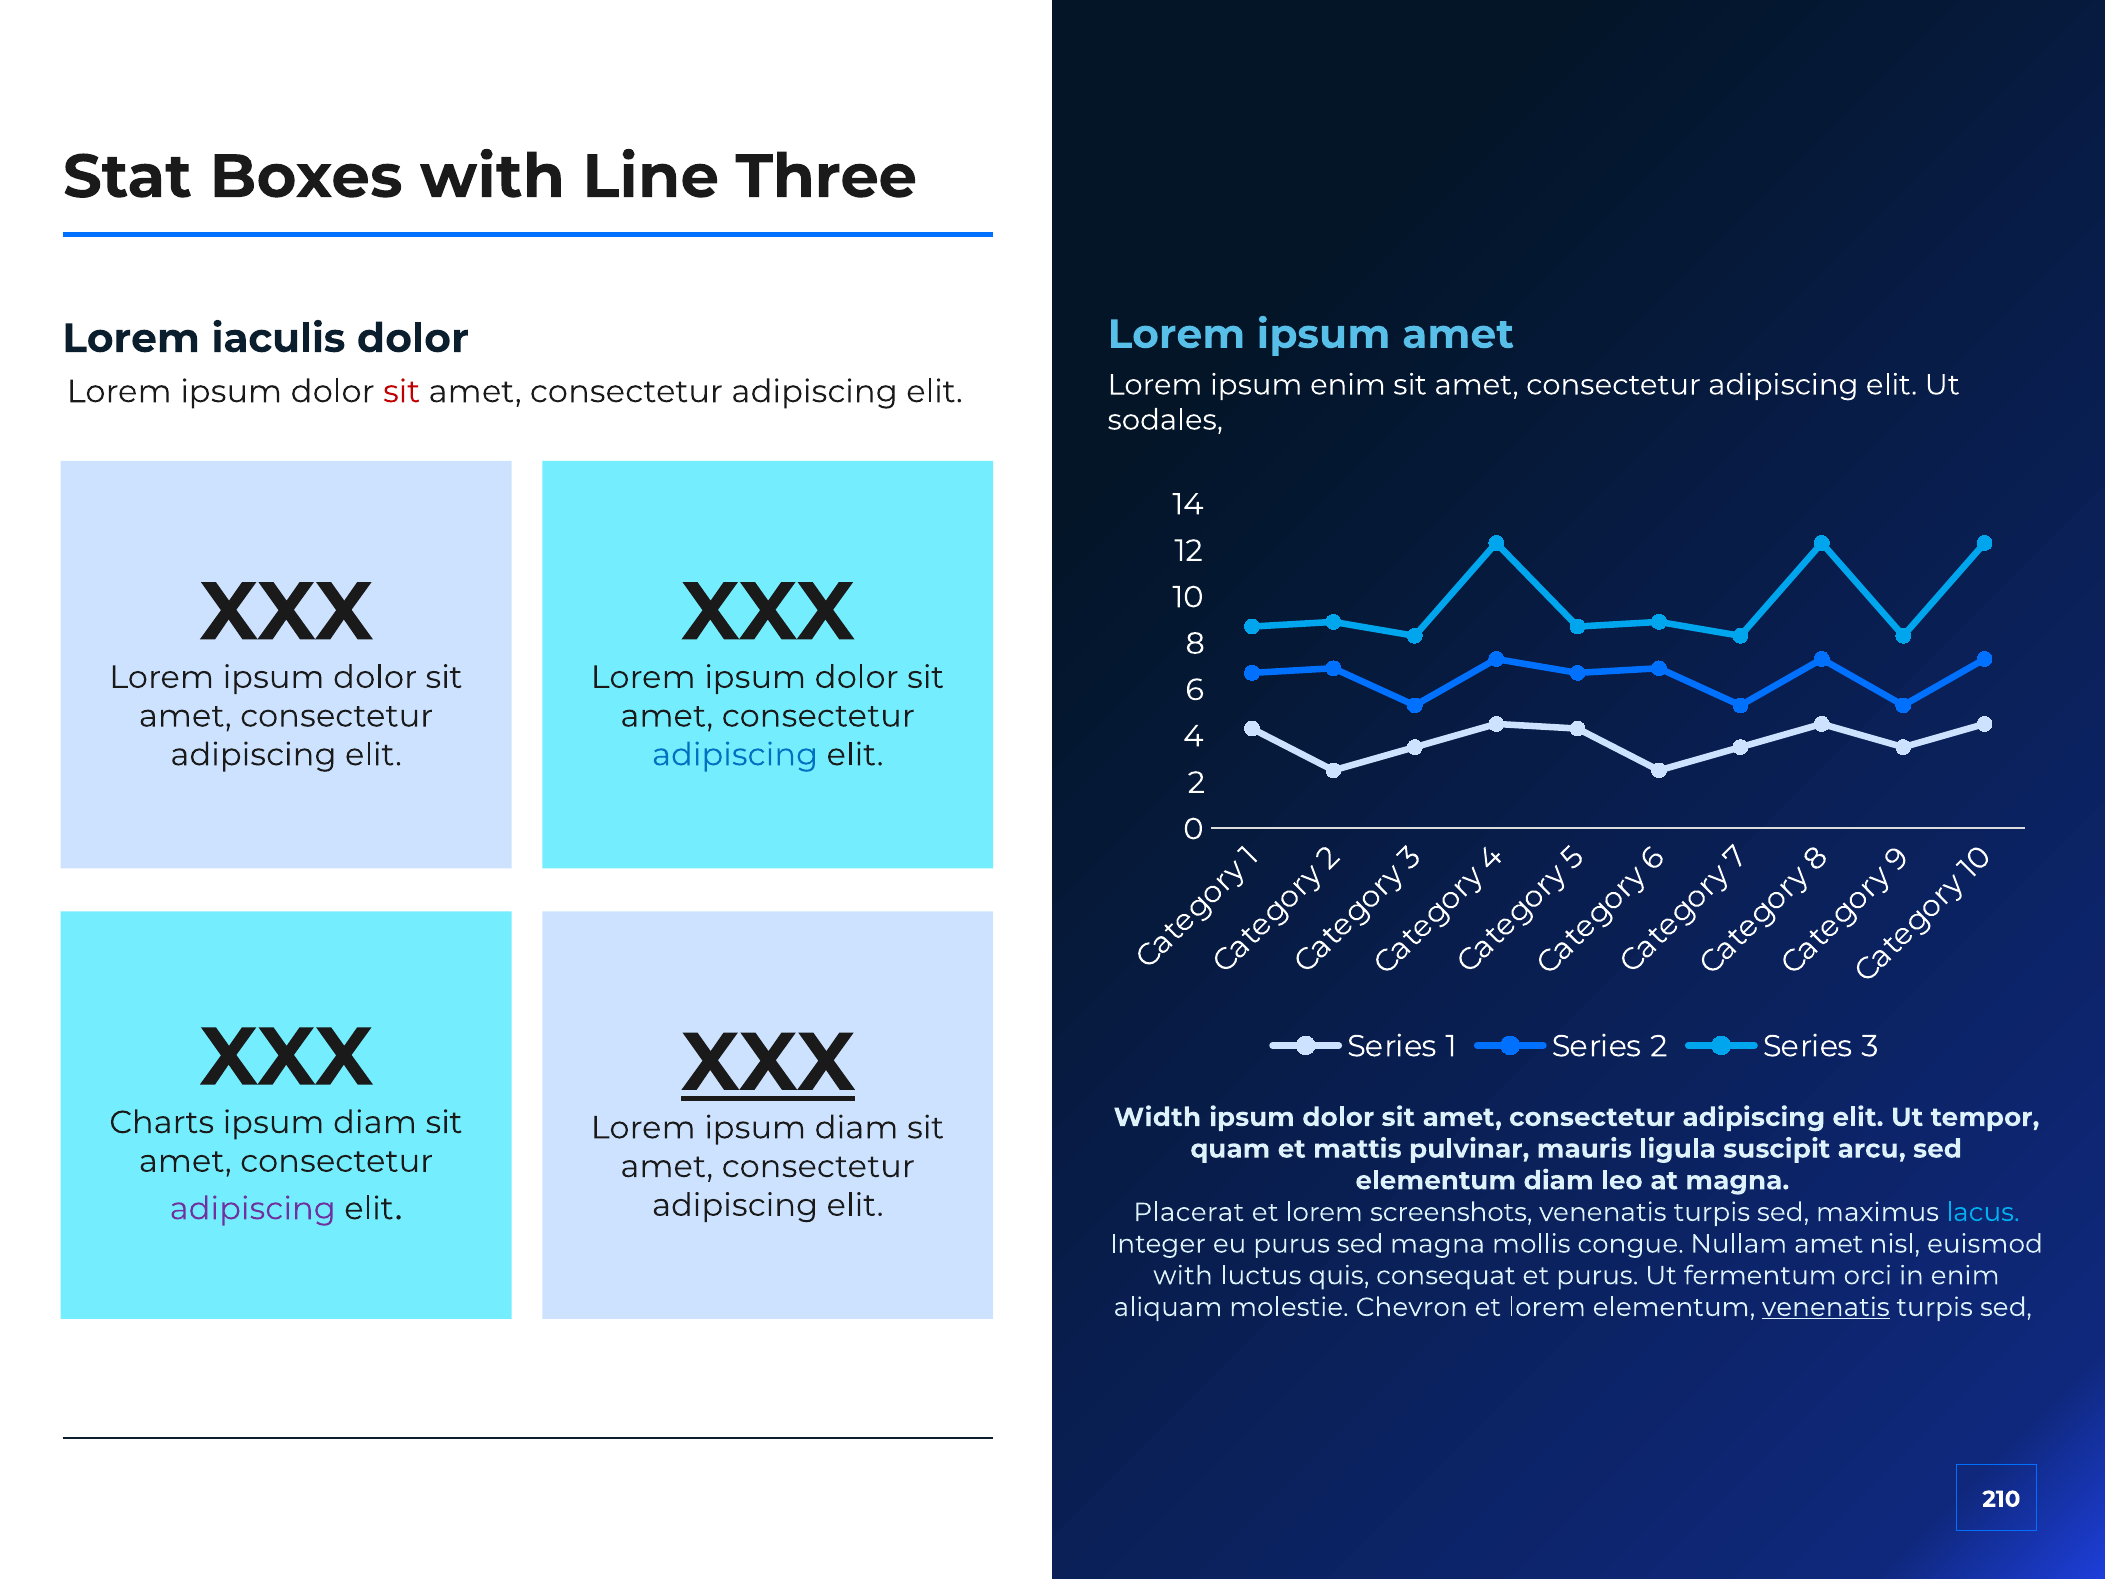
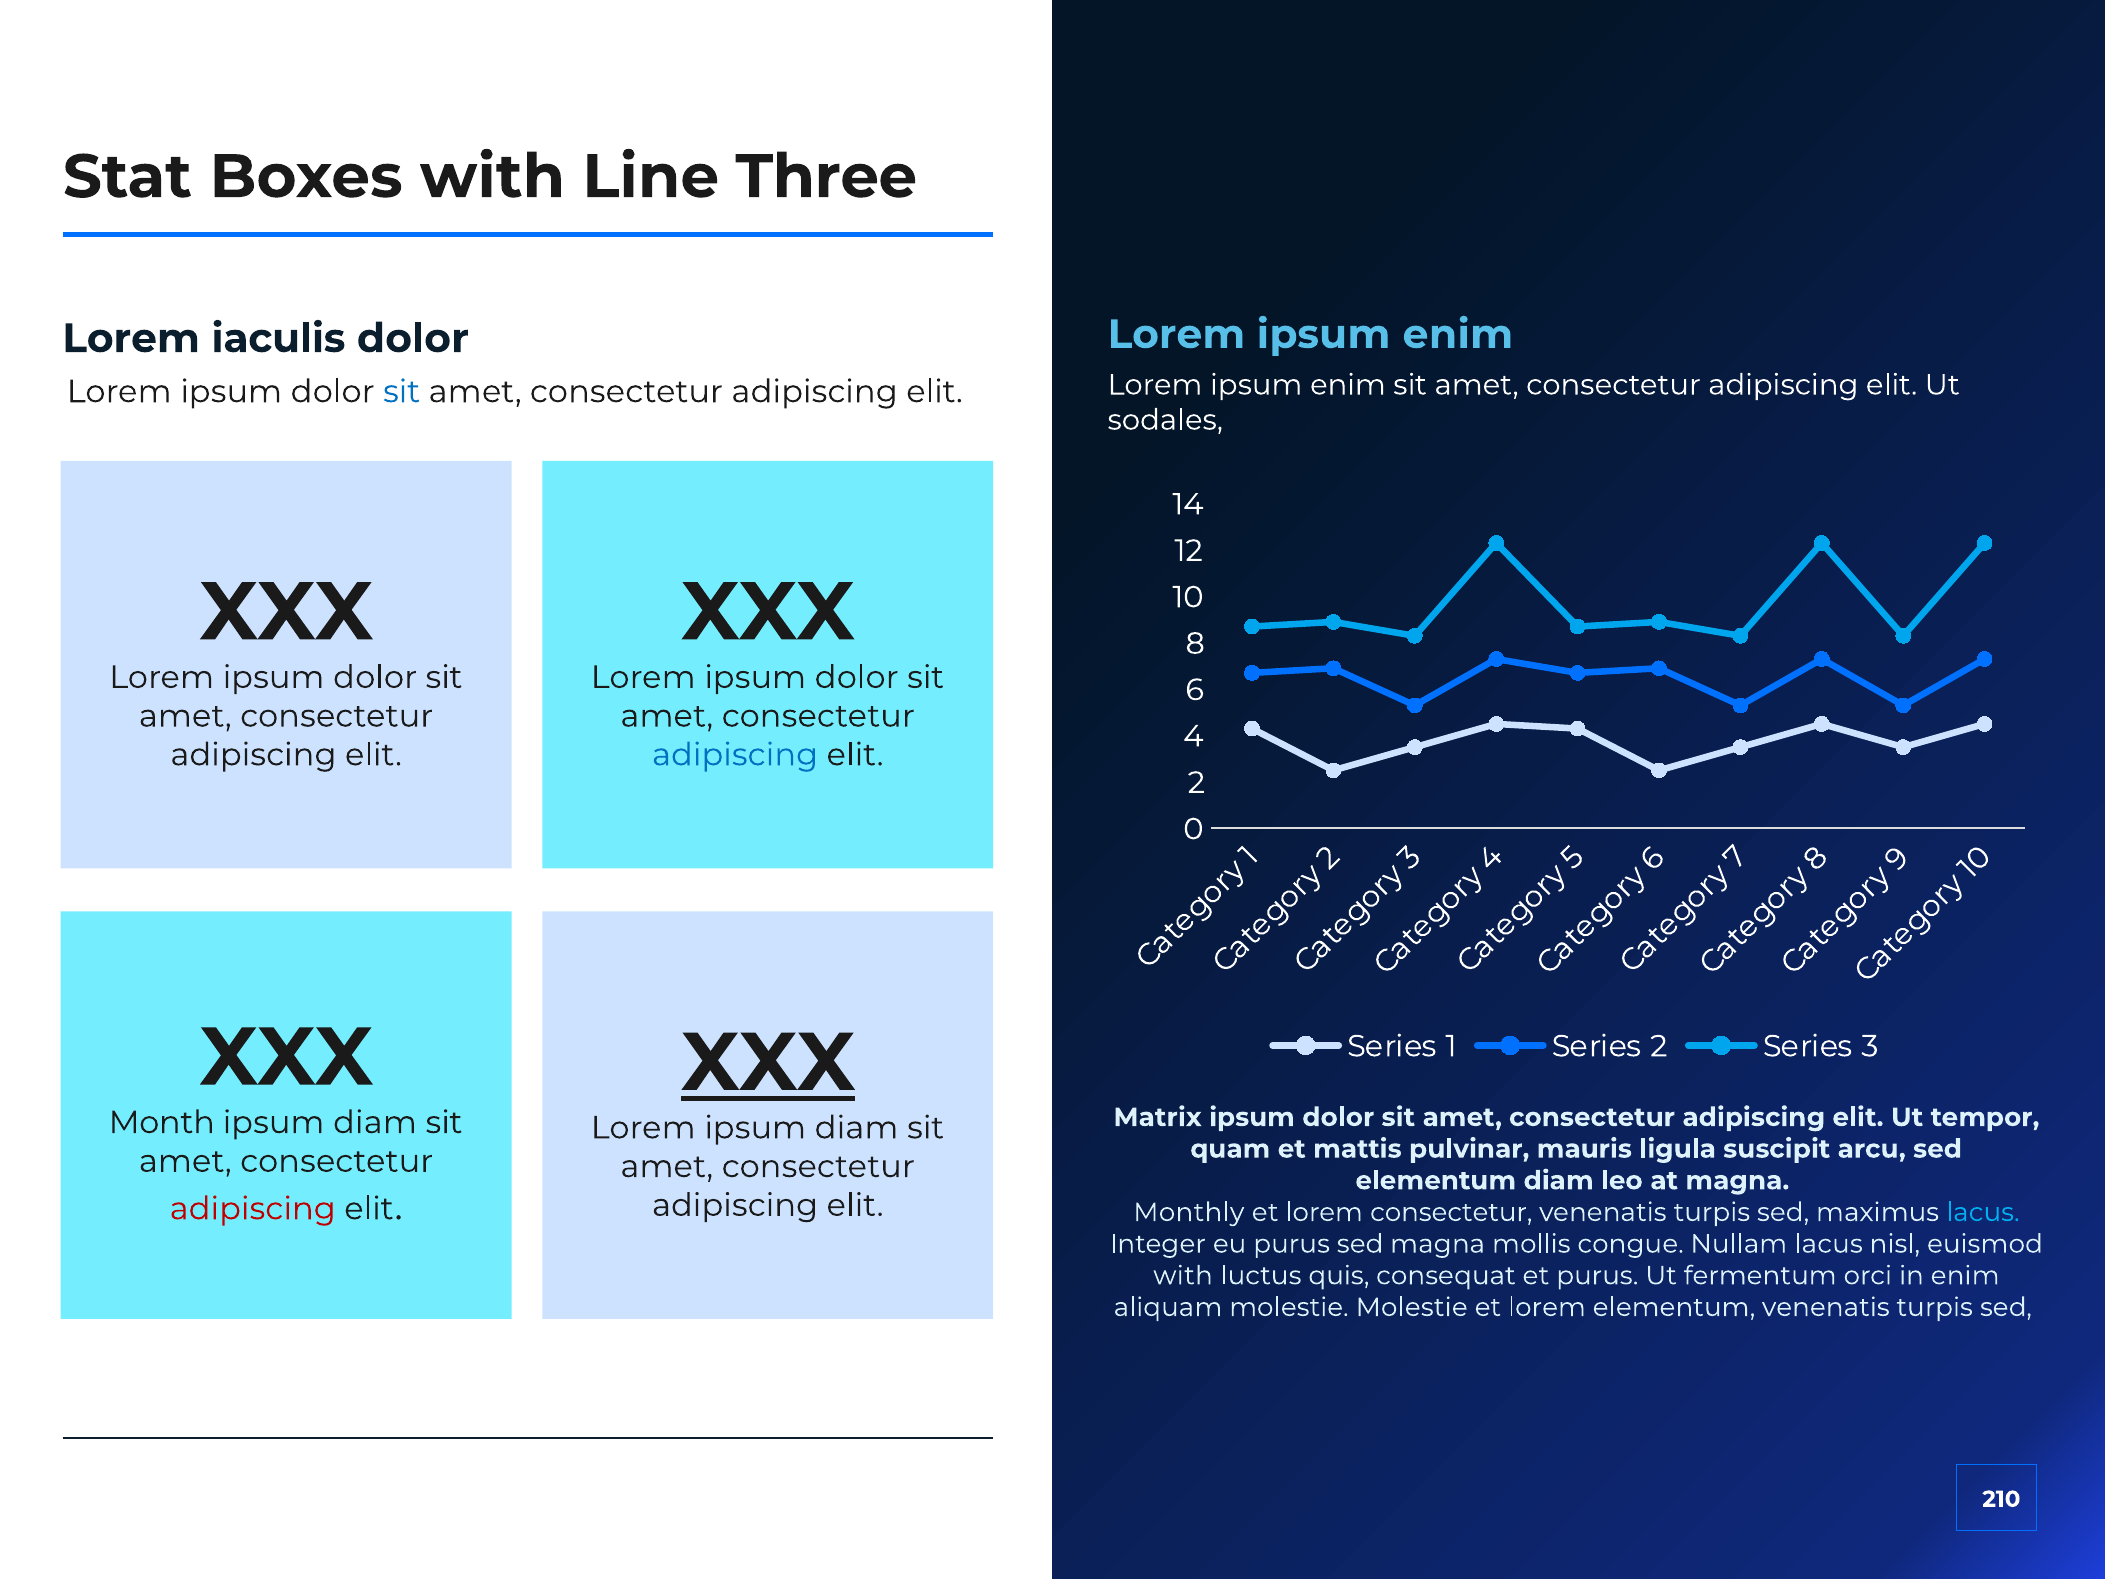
amet: amet -> enim (1458, 334)
sit colour: red -> blue (402, 392)
Width: Width -> Matrix (1157, 1117)
Charts: Charts -> Month (162, 1122)
adipiscing colour: purple -> red (253, 1209)
Placerat: Placerat -> Monthly (1189, 1212)
lorem screenshots: screenshots -> consectetur (1451, 1212)
Nullam amet: amet -> lacus (1829, 1244)
molestie Chevron: Chevron -> Molestie (1412, 1307)
venenatis underline: present -> none (1826, 1307)
